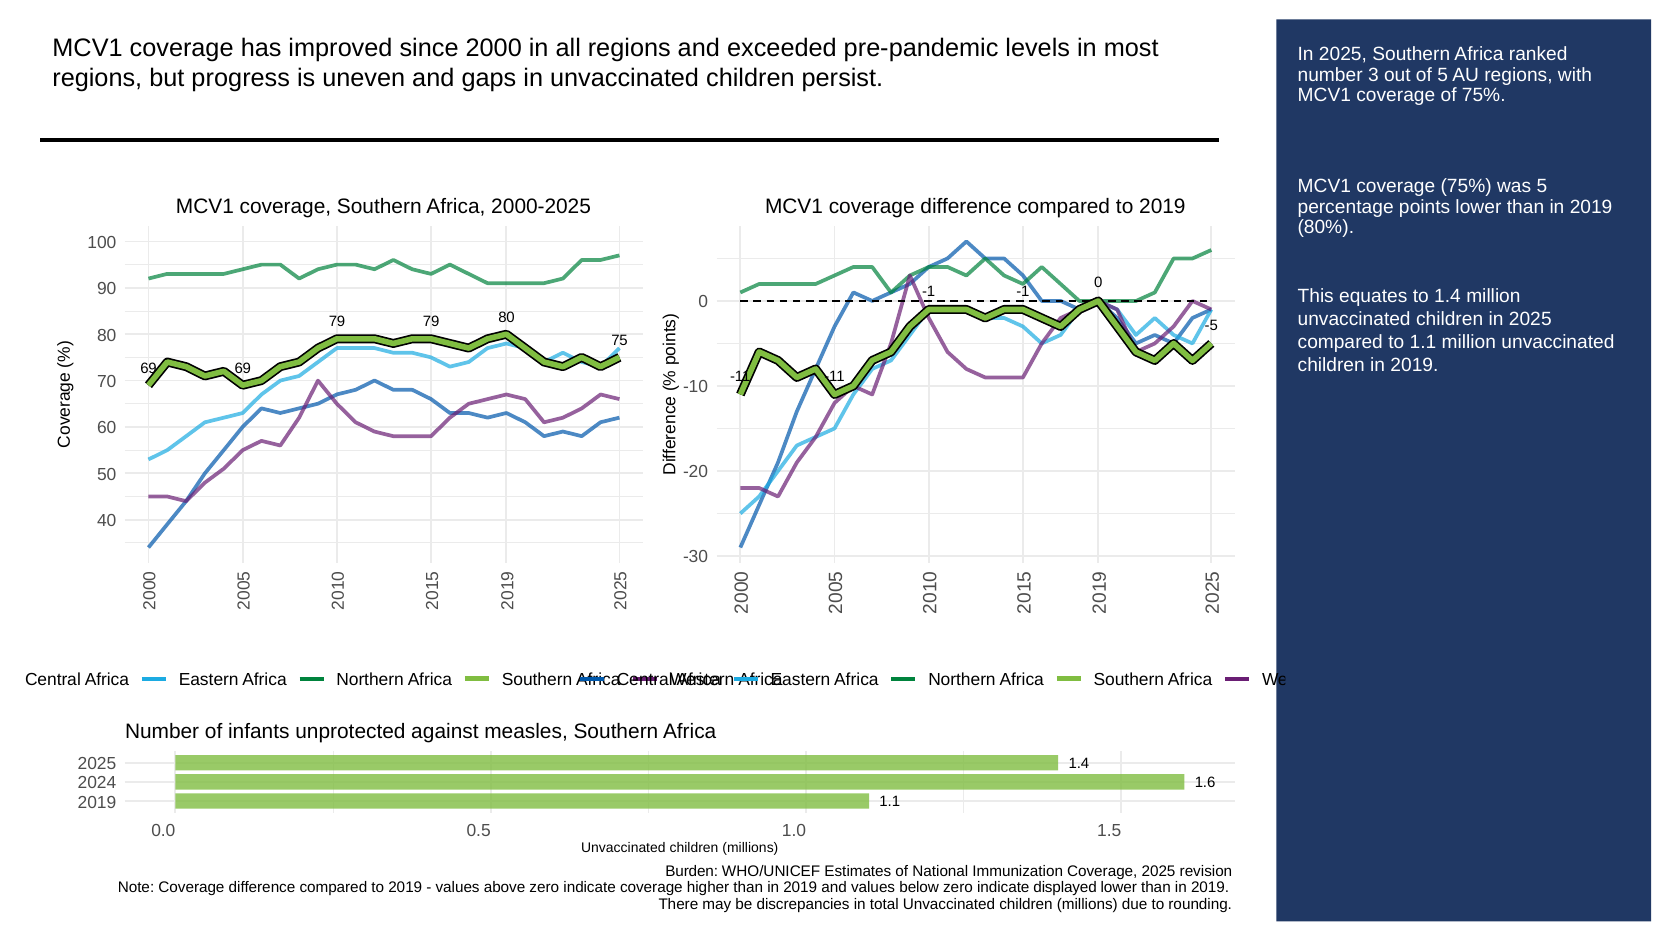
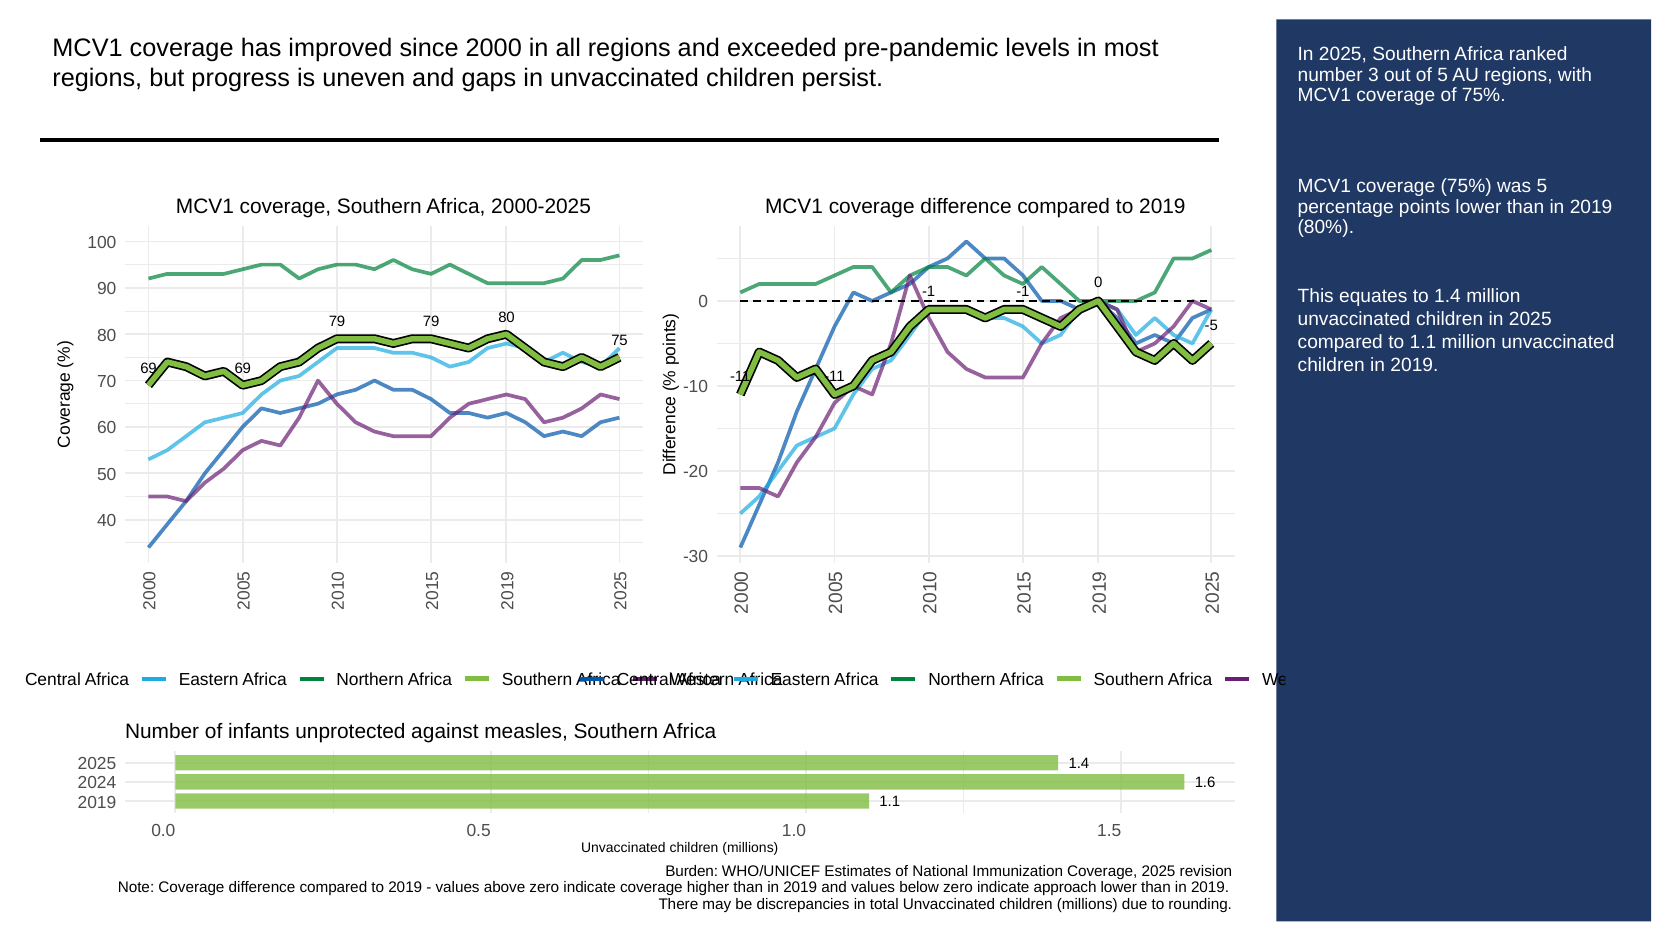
displayed: displayed -> approach (1065, 887)
